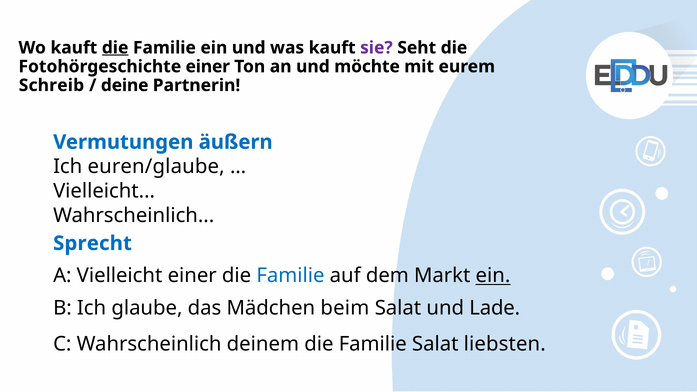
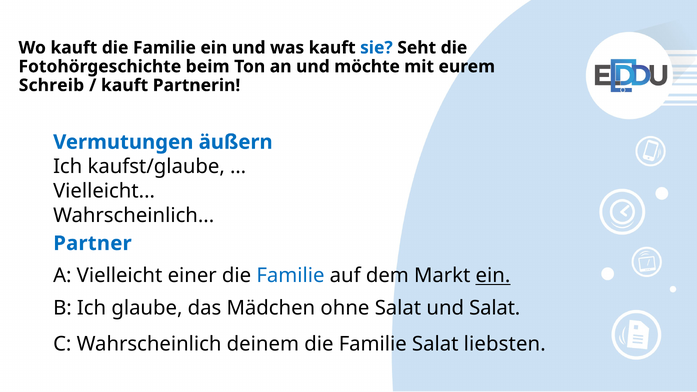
die underline: present -> none (115, 48)
sie colour: purple -> blue (376, 48)
Fotohörgeschichte einer: einer -> beim (208, 67)
deine: deine -> kauft (125, 85)
euren/glaube: euren/glaube -> kaufst/glaube (156, 167)
Sprecht: Sprecht -> Partner (92, 243)
beim: beim -> ohne (345, 308)
und Lade: Lade -> Salat (495, 308)
